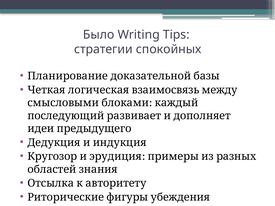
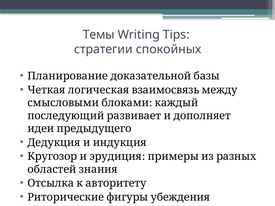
Было: Было -> Темы (99, 35)
